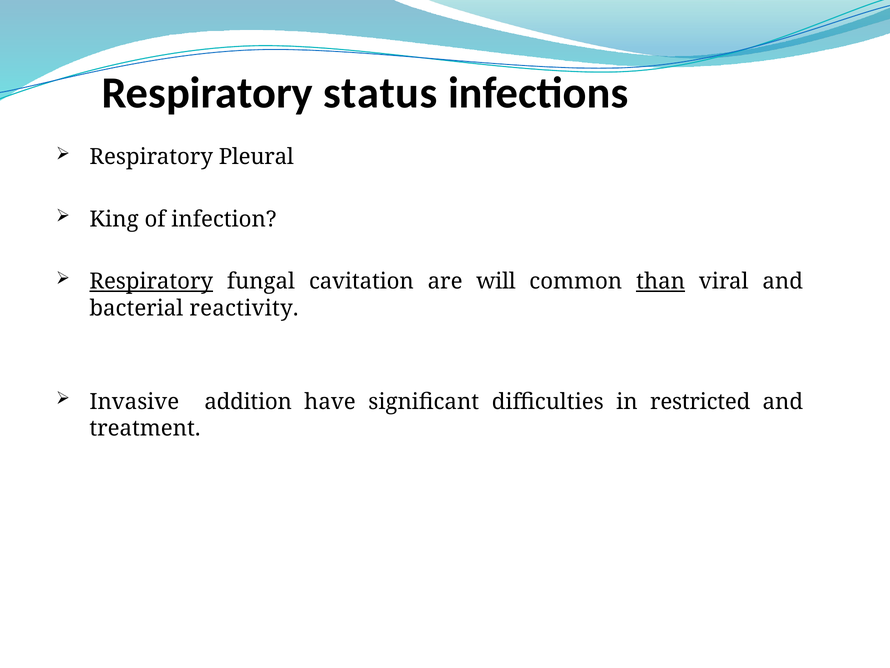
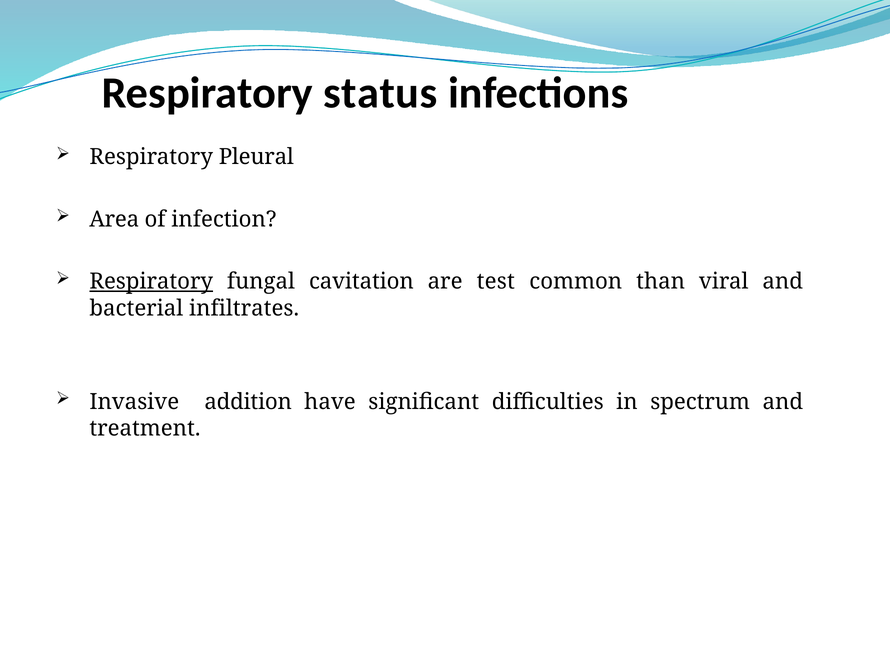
King: King -> Area (114, 219)
will: will -> test (496, 281)
than underline: present -> none (661, 281)
reactivity: reactivity -> infiltrates (244, 308)
restricted: restricted -> spectrum (700, 402)
